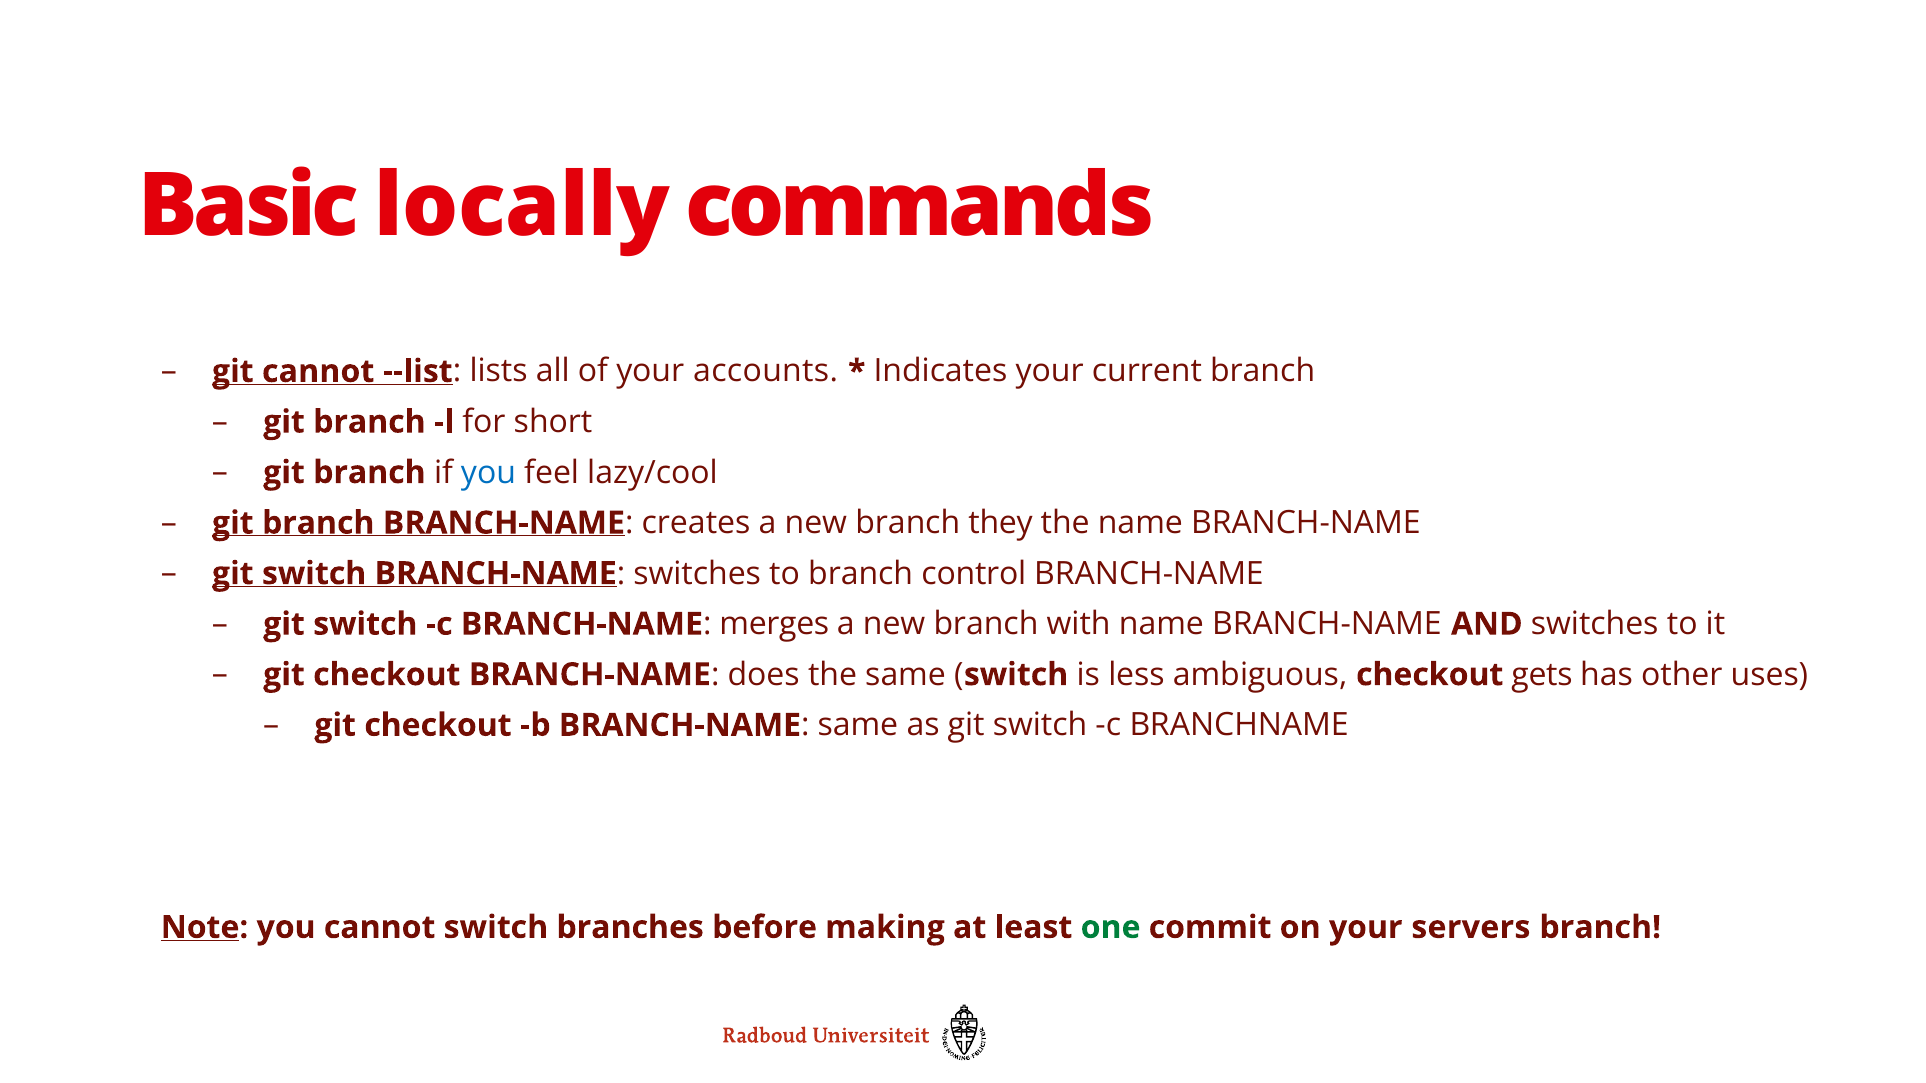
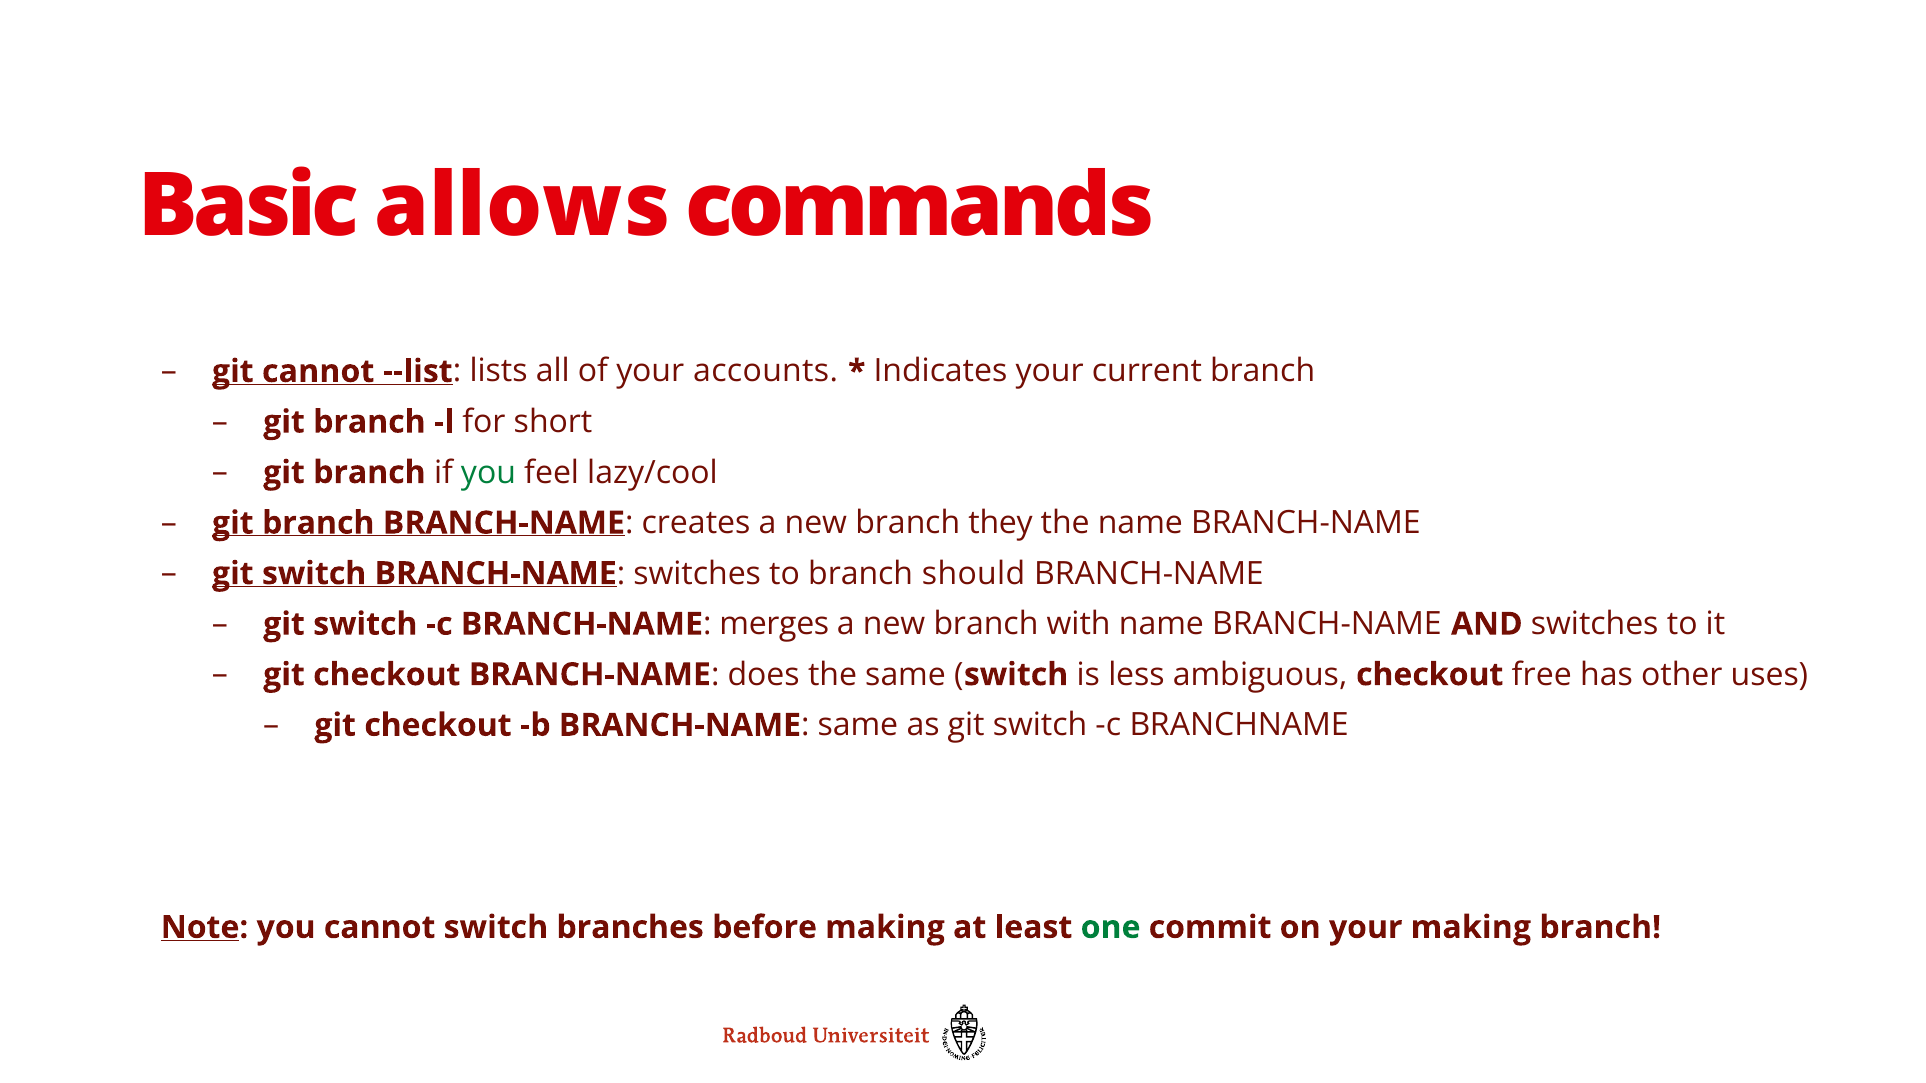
locally: locally -> allows (522, 206)
you colour: blue -> green (488, 473)
control: control -> should (974, 574)
gets: gets -> free (1542, 675)
your servers: servers -> making (1471, 928)
